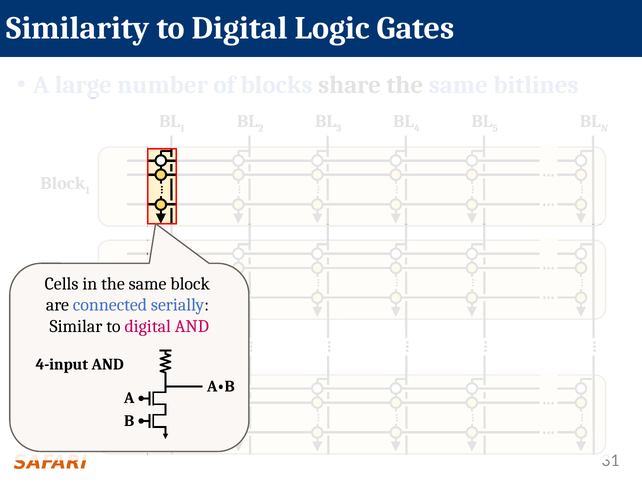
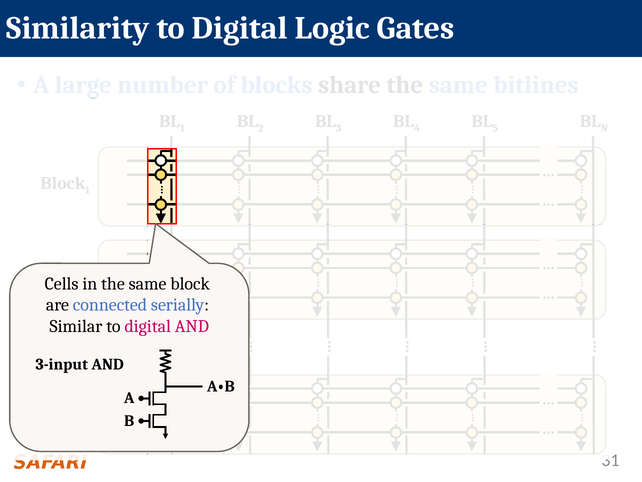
4-input: 4-input -> 3-input (62, 364)
